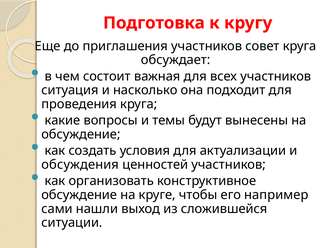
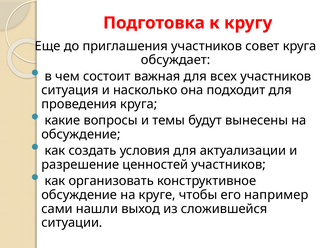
обсуждения: обсуждения -> разрешение (80, 165)
